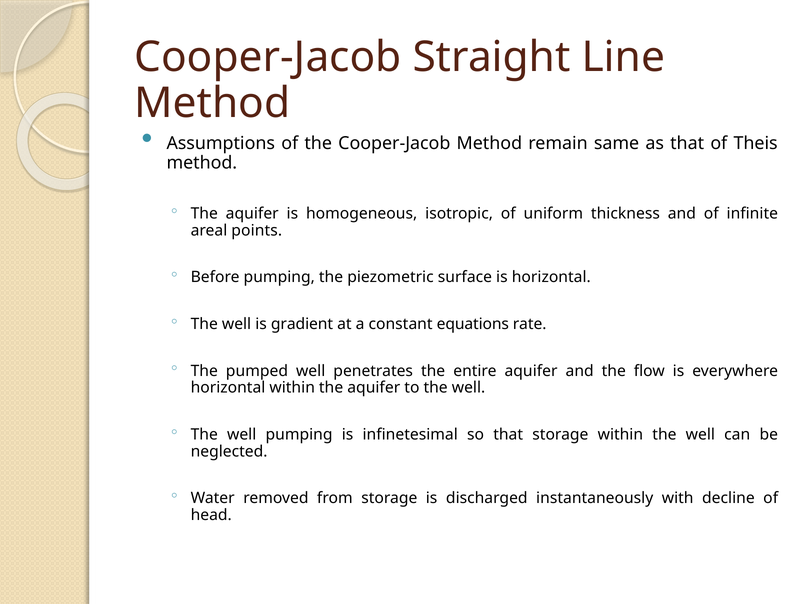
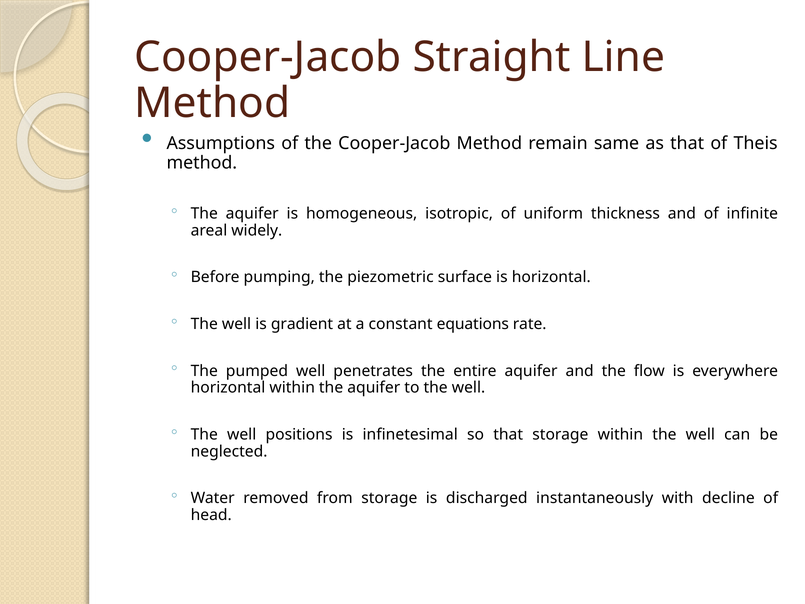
points: points -> widely (257, 230)
well pumping: pumping -> positions (299, 434)
